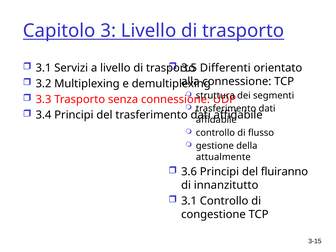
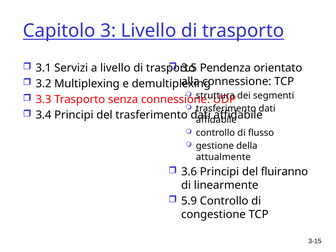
Differenti: Differenti -> Pendenza (225, 68)
innanzitutto: innanzitutto -> linearmente (226, 185)
3.1: 3.1 -> 5.9 (189, 201)
